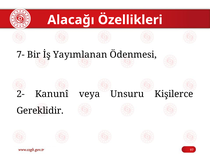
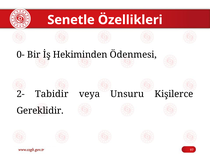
Alacağı: Alacağı -> Senetle (71, 20)
7-: 7- -> 0- (21, 55)
Yayımlanan: Yayımlanan -> Hekiminden (80, 55)
Kanunî: Kanunî -> Tabidir (52, 94)
